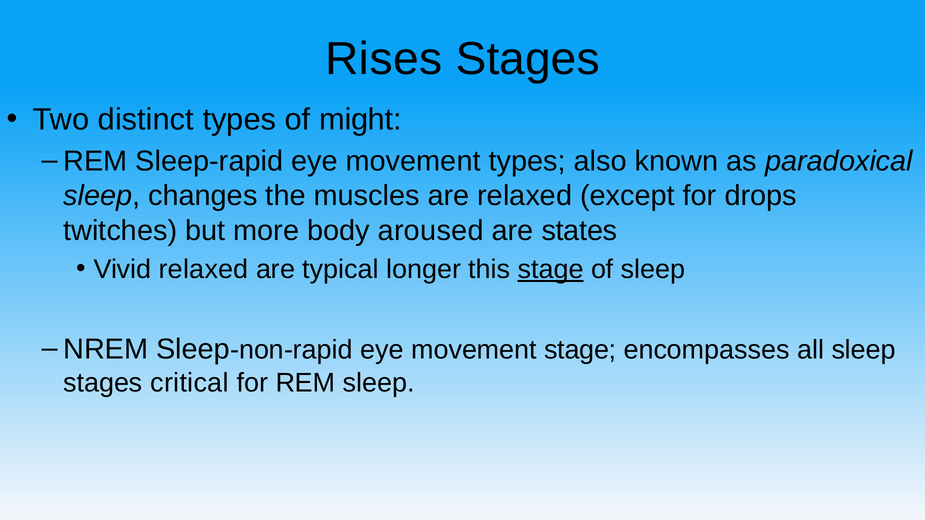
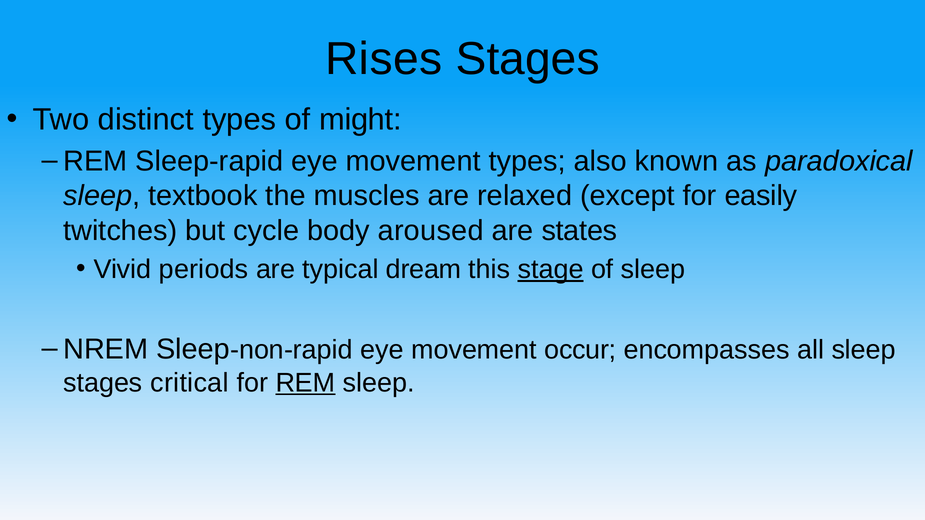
changes: changes -> textbook (203, 196)
drops: drops -> easily (761, 196)
more: more -> cycle (266, 231)
Vivid relaxed: relaxed -> periods (204, 270)
longer: longer -> dream (424, 270)
movement stage: stage -> occur (580, 350)
REM underline: none -> present (305, 383)
